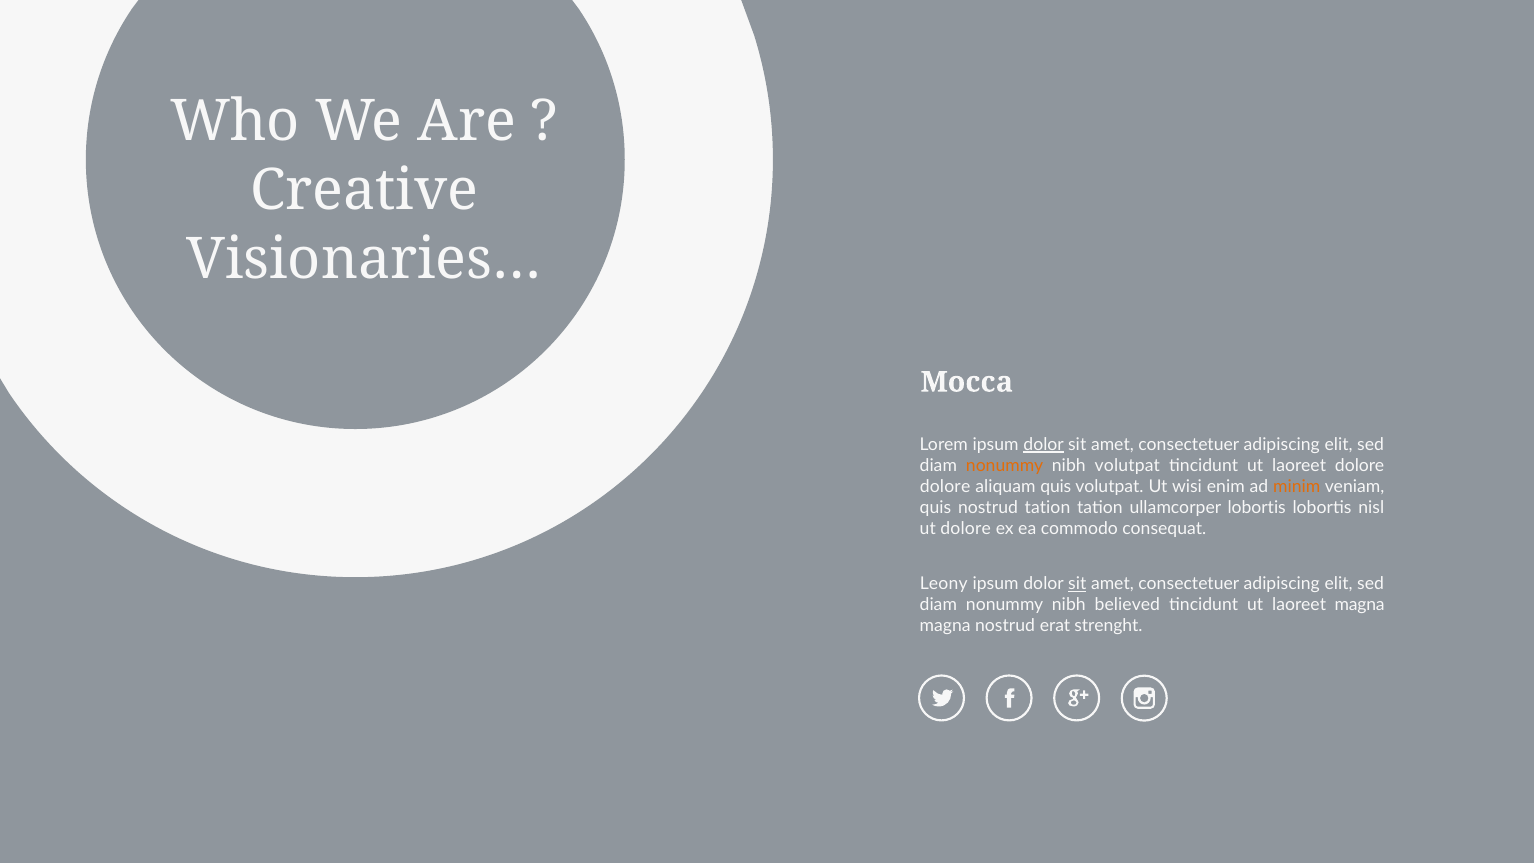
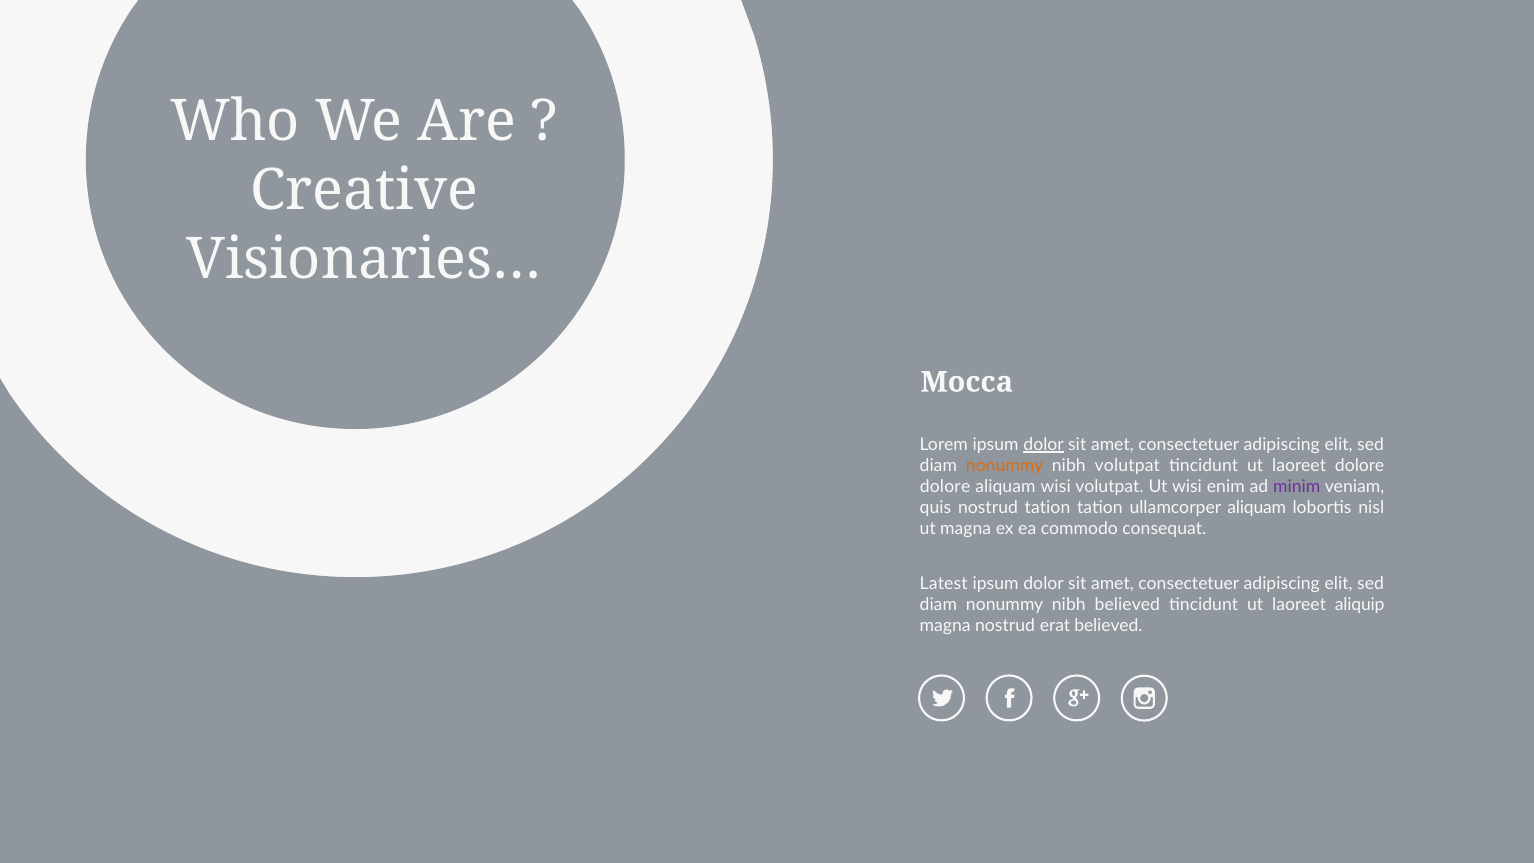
aliquam quis: quis -> wisi (1056, 487)
minim colour: orange -> purple (1297, 487)
ullamcorper lobortis: lobortis -> aliquam (1257, 508)
ut dolore: dolore -> magna (966, 529)
Leony: Leony -> Latest (944, 584)
sit underline: present -> none (1077, 584)
laoreet magna: magna -> aliquip (1360, 605)
erat strenght: strenght -> believed (1108, 626)
